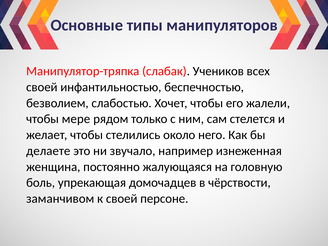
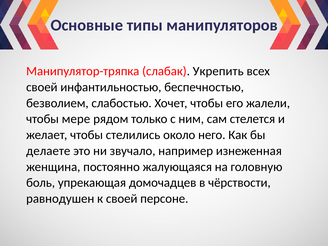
Учеников: Учеников -> Укрепить (218, 71)
заманчивом: заманчивом -> равнодушен (60, 199)
